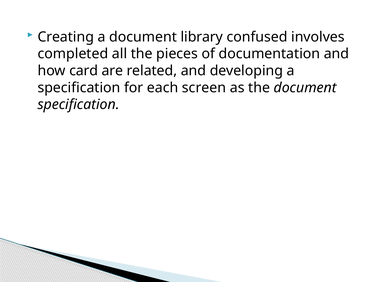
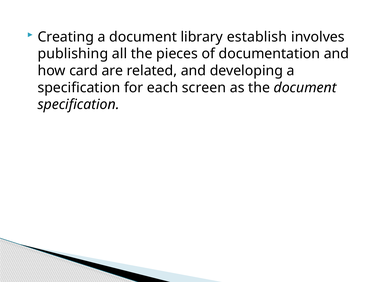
confused: confused -> establish (257, 37)
completed: completed -> publishing (73, 54)
